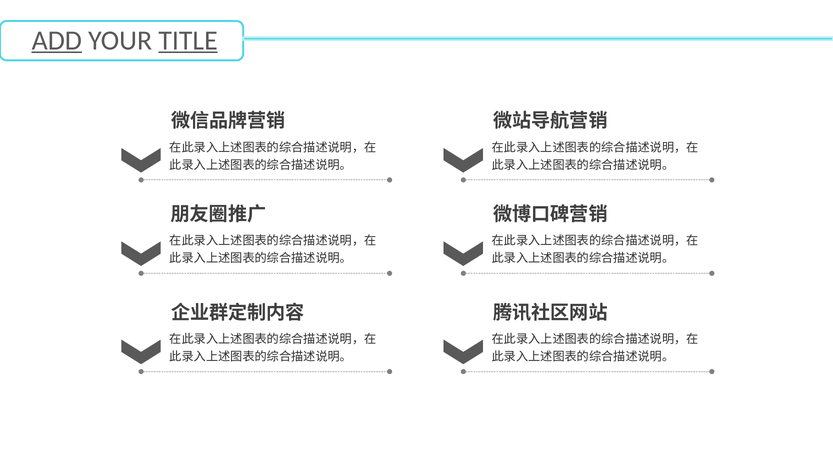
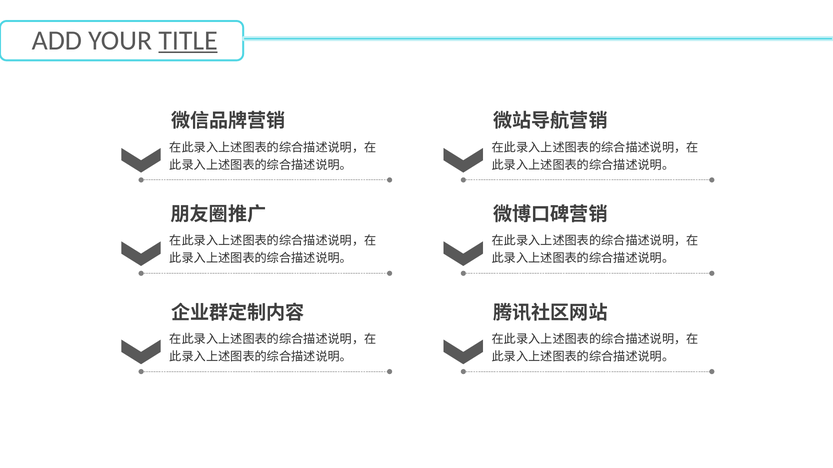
ADD underline: present -> none (57, 40)
